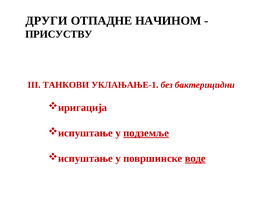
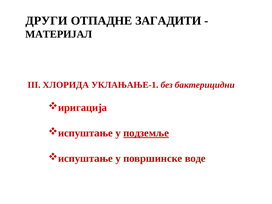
НАЧИНОМ: НАЧИНОМ -> ЗАГАДИТИ (168, 21)
ПРИСУСТВУ: ПРИСУСТВУ -> МАТЕРИЈАЛ (59, 34)
ТАНКОВИ: ТАНКОВИ -> ХЛОРИДА (66, 85)
воде underline: present -> none (195, 158)
